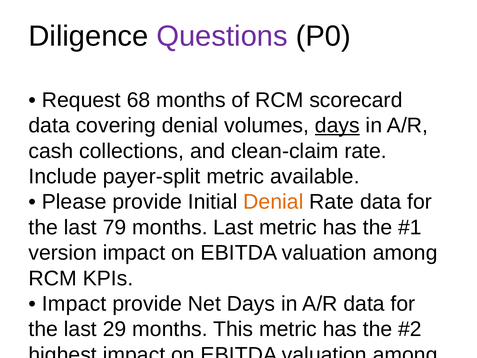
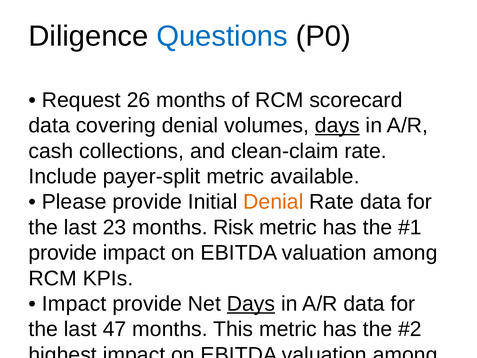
Questions colour: purple -> blue (222, 36)
68: 68 -> 26 (138, 100)
79: 79 -> 23 (115, 227)
months Last: Last -> Risk (233, 227)
version: version -> provide (63, 253)
Days underline: none -> present (251, 304)
29: 29 -> 47 (115, 329)
